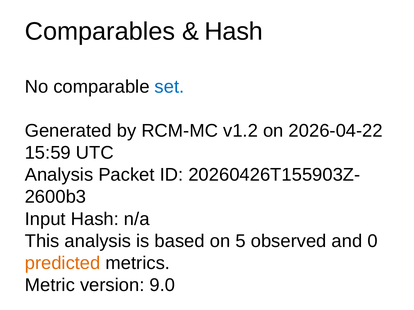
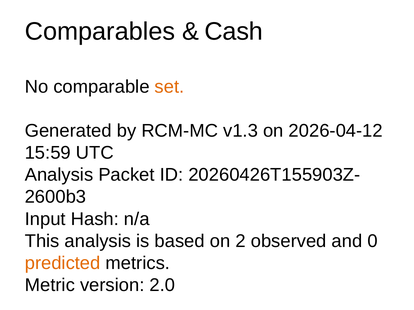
Hash: Hash -> Cash (234, 31)
set colour: blue -> orange (169, 87)
v1.2: v1.2 -> v1.3 (241, 131)
2026-04-22: 2026-04-22 -> 2026-04-12 (336, 131)
5: 5 -> 2 (241, 241)
9.0: 9.0 -> 2.0 (162, 286)
